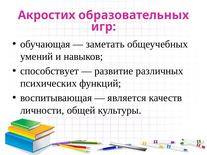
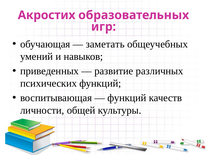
способствует: способствует -> приведенных (49, 71)
является: является -> функций (127, 98)
